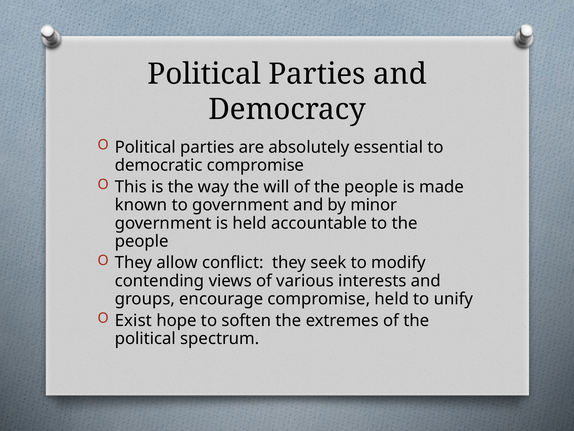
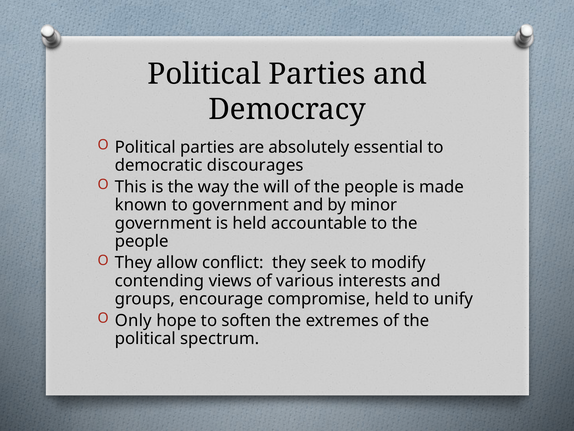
democratic compromise: compromise -> discourages (255, 165)
Exist: Exist -> Only (133, 320)
